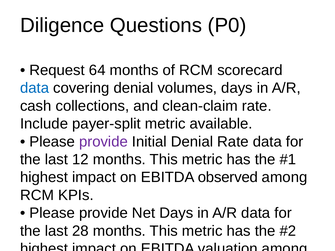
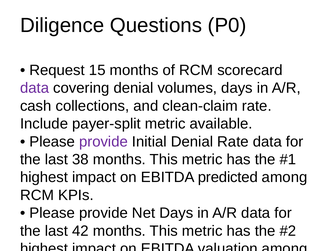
64: 64 -> 15 (97, 70)
data colour: blue -> purple (35, 88)
12: 12 -> 38 (80, 160)
observed: observed -> predicted (228, 177)
28: 28 -> 42 (80, 231)
